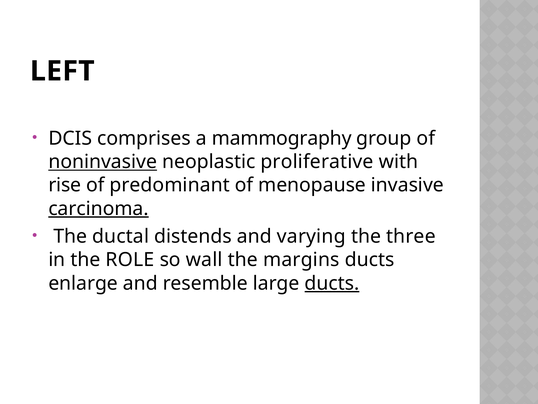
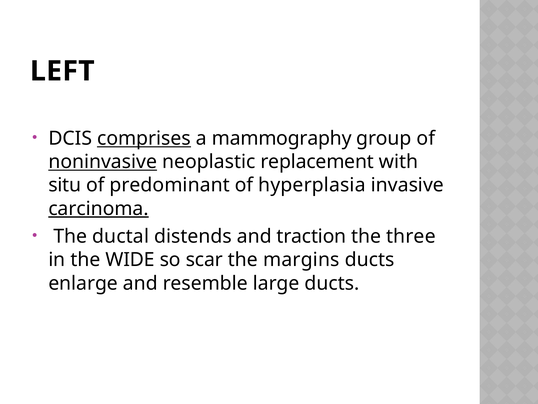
comprises underline: none -> present (144, 138)
proliferative: proliferative -> replacement (317, 162)
rise: rise -> situ (65, 185)
menopause: menopause -> hyperplasia (312, 185)
varying: varying -> traction (311, 236)
ROLE: ROLE -> WIDE (130, 260)
wall: wall -> scar (204, 260)
ducts underline: present -> none (332, 283)
